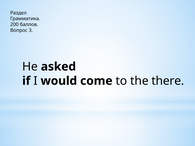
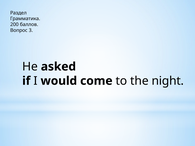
there: there -> night (168, 81)
